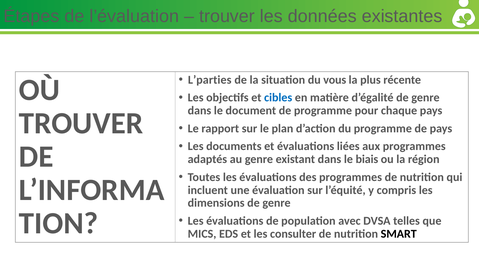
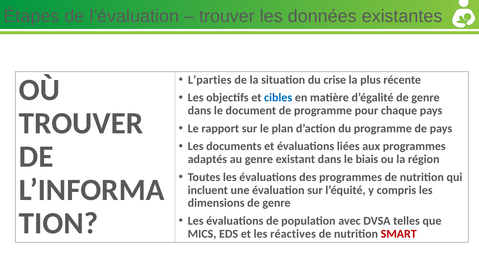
vous: vous -> crise (335, 80)
consulter: consulter -> réactives (293, 234)
SMART colour: black -> red (399, 234)
